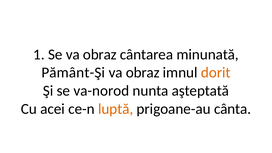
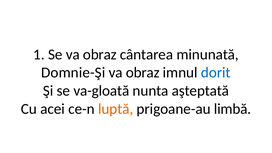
Pământ-Şi: Pământ-Şi -> Domnie-Şi (73, 73)
dorit colour: orange -> blue (216, 73)
va-norod: va-norod -> va-gloată (101, 91)
cânta: cânta -> limbă (233, 109)
